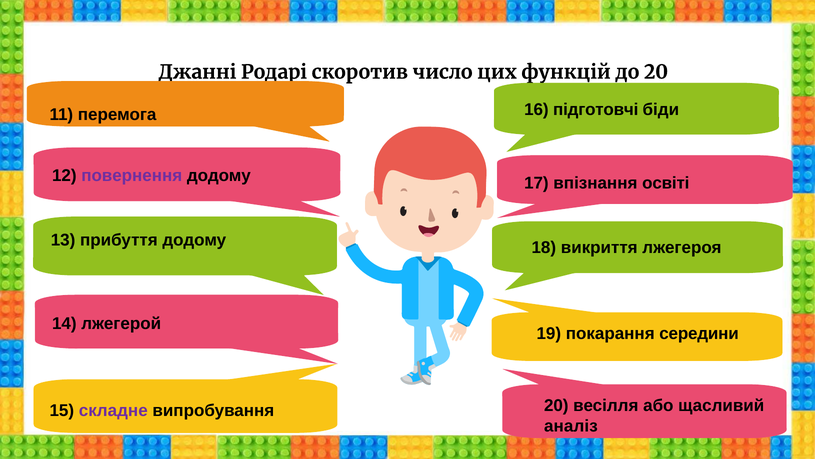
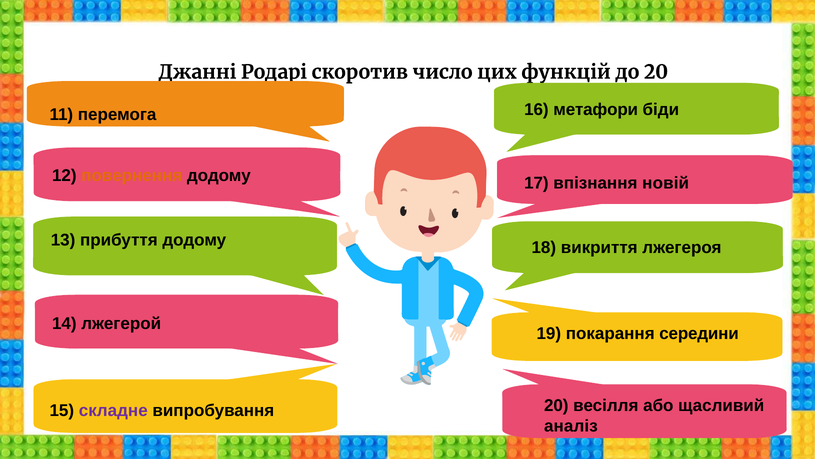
підготовчі: підготовчі -> метафори (596, 109)
повернення colour: purple -> orange (132, 175)
освіті: освіті -> новій (666, 183)
